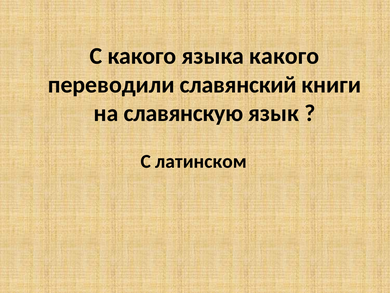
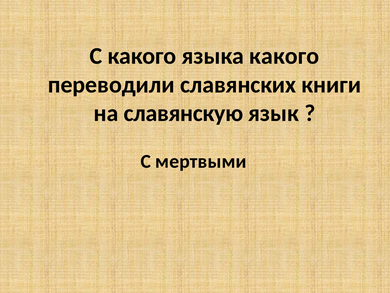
славянский: славянский -> славянских (238, 85)
латинском: латинском -> мертвыми (201, 161)
